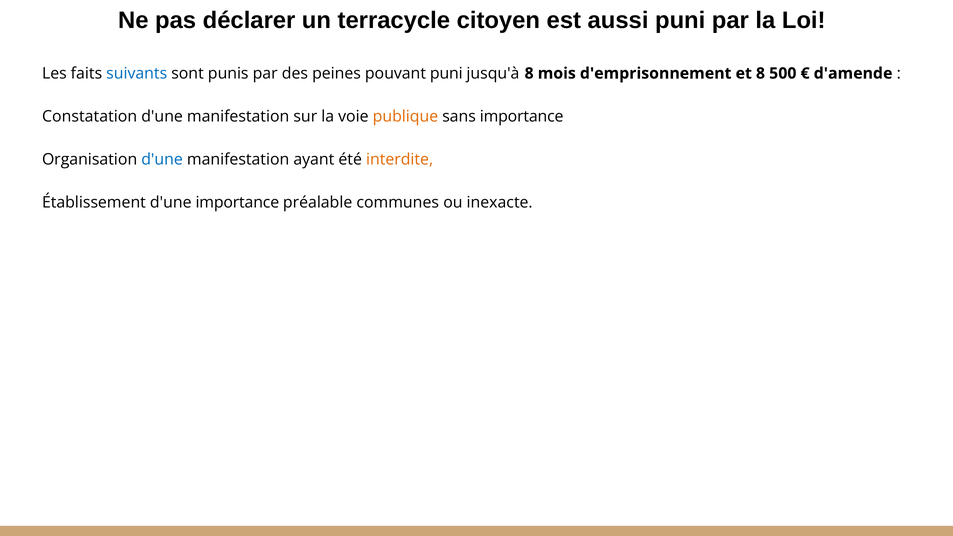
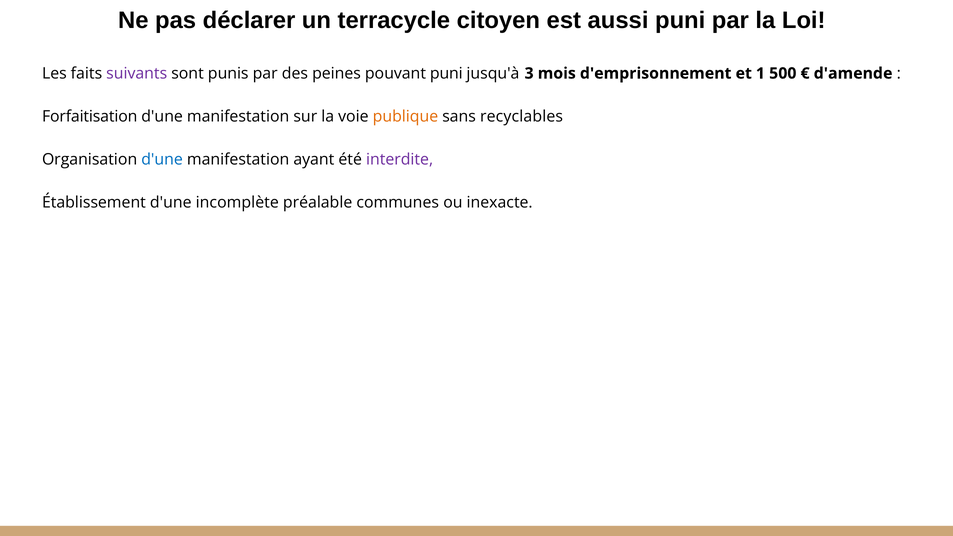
suivants colour: blue -> purple (137, 73)
jusqu'à 8: 8 -> 3 (529, 73)
et 8: 8 -> 1 (760, 73)
Constatation: Constatation -> Forfaitisation (90, 116)
sans importance: importance -> recyclables (522, 116)
interdite colour: orange -> purple (400, 160)
d'une importance: importance -> incomplète (237, 203)
